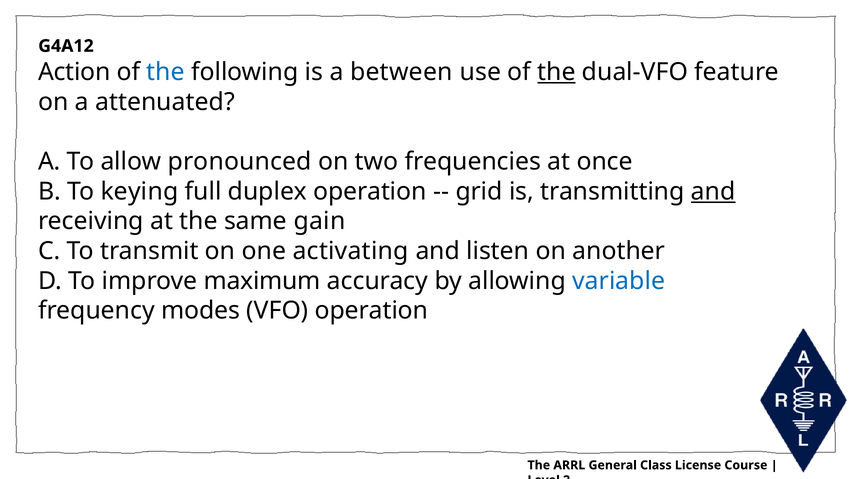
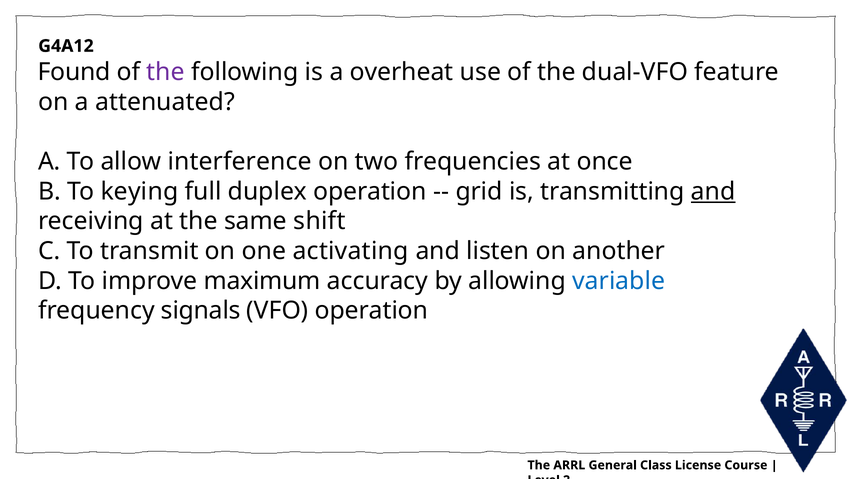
Action: Action -> Found (74, 72)
the colour: blue -> purple (166, 72)
between: between -> overheat (402, 72)
the underline: present -> none (556, 72)
pronounced: pronounced -> interference (240, 161)
gain: gain -> shift (320, 221)
modes: modes -> signals (201, 310)
